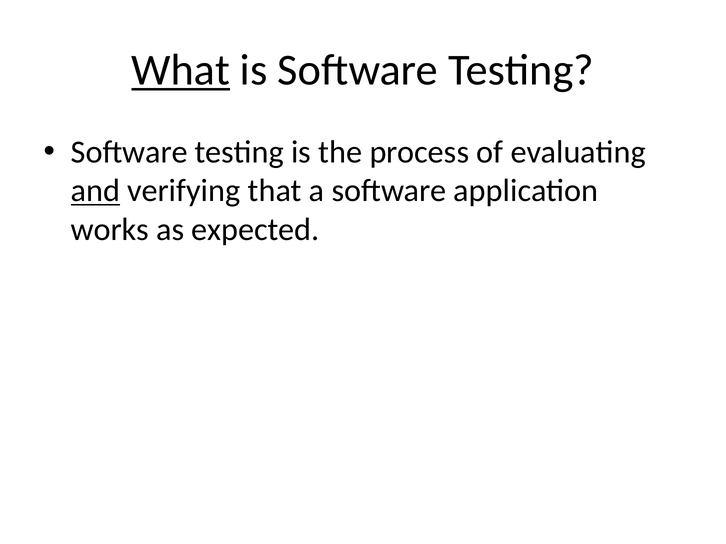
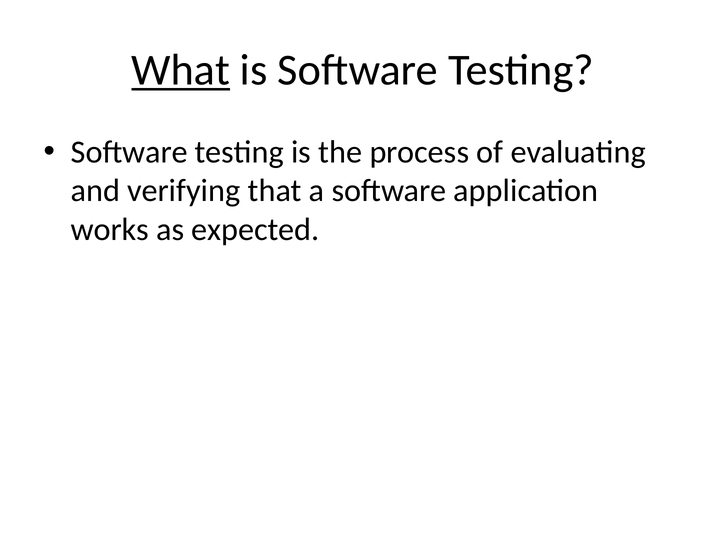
and underline: present -> none (95, 191)
